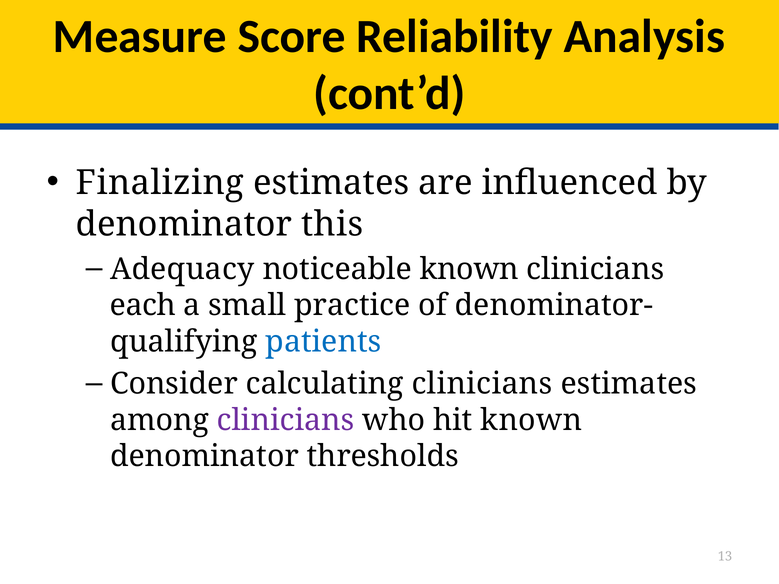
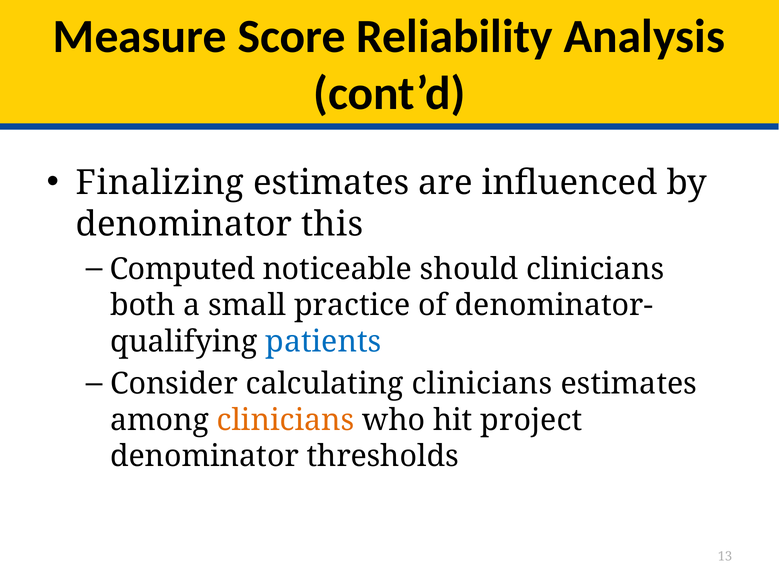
Adequacy: Adequacy -> Computed (182, 269)
noticeable known: known -> should (469, 269)
each: each -> both (143, 305)
clinicians colour: purple -> orange (286, 420)
hit known: known -> project (531, 420)
